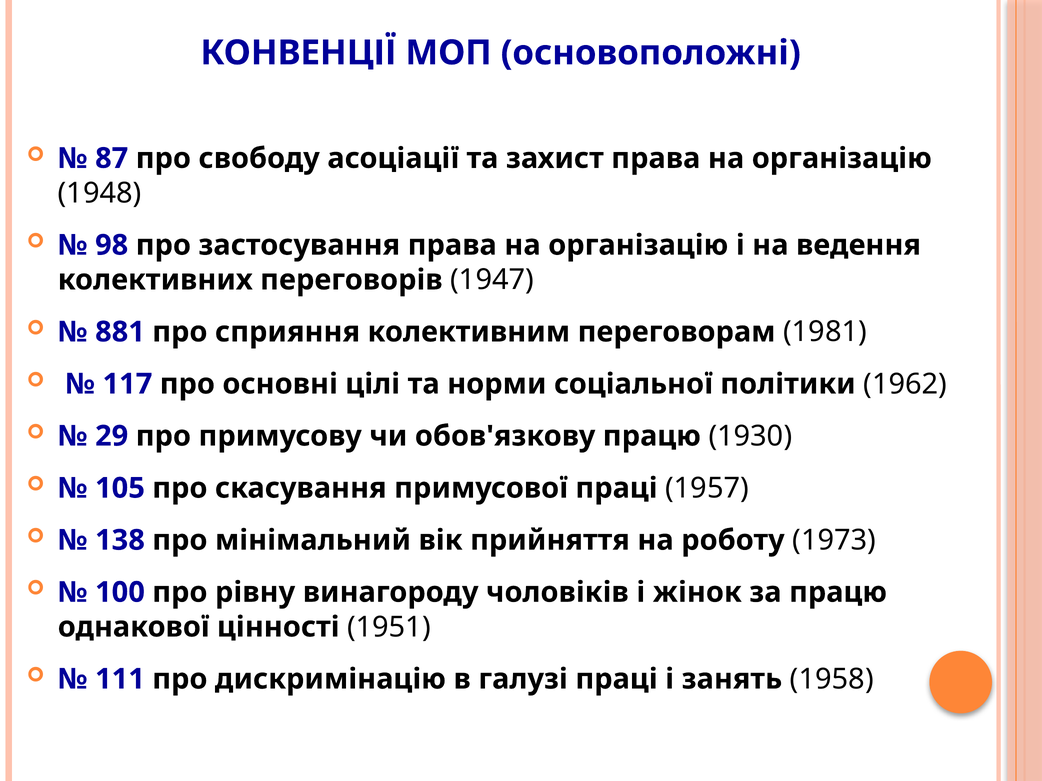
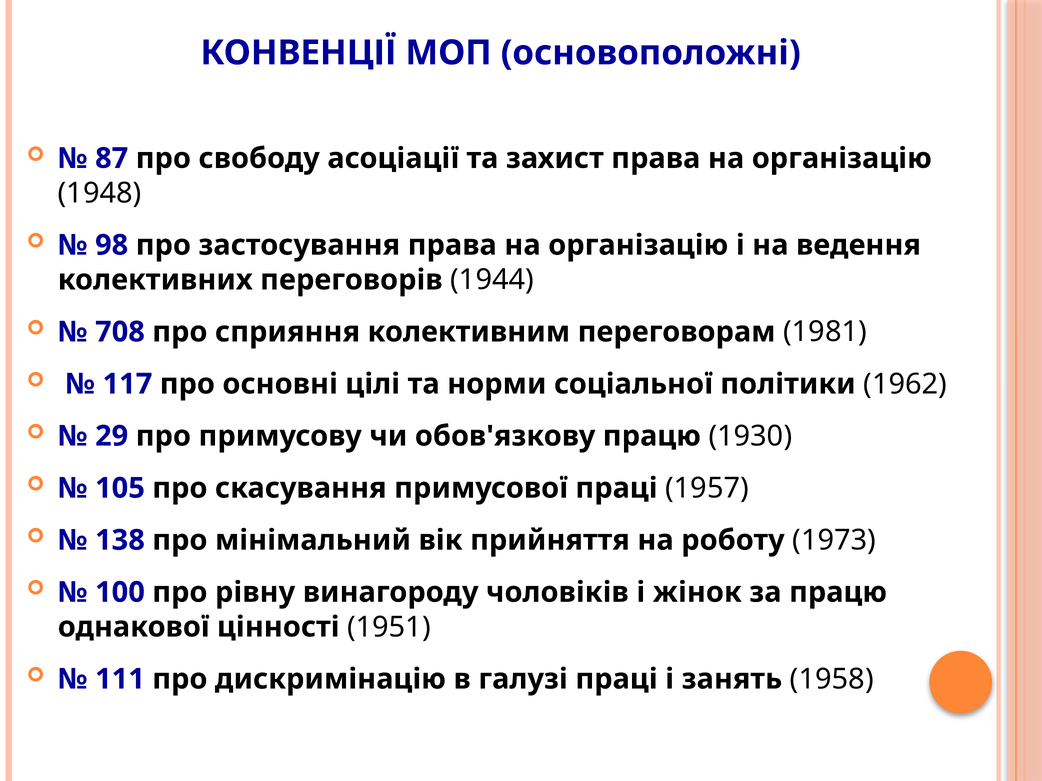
1947: 1947 -> 1944 (492, 280)
881: 881 -> 708 (120, 332)
